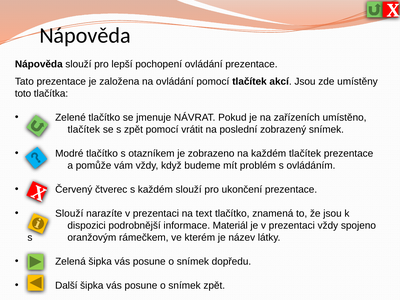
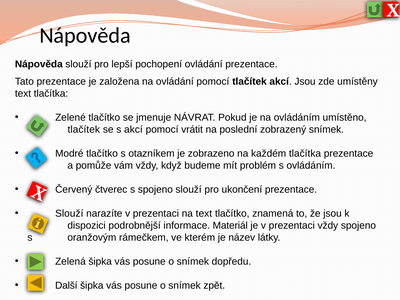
toto: toto -> text (23, 94)
na zařízeních: zařízeních -> ovládáním (297, 118)
s zpět: zpět -> akcí (133, 130)
každém tlačítek: tlačítek -> tlačítka (305, 154)
s každém: každém -> spojeno (155, 190)
